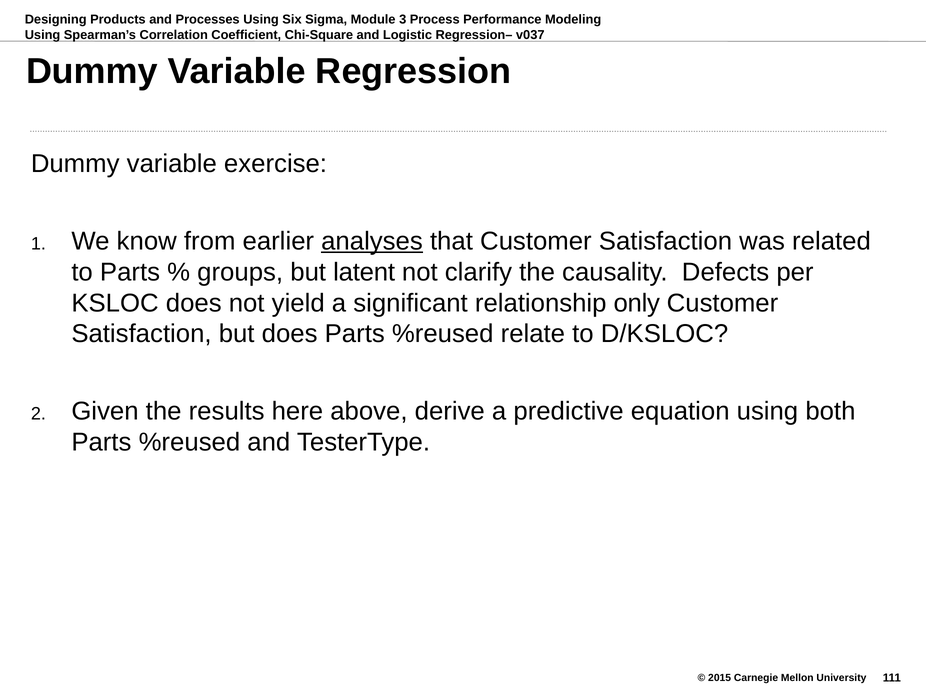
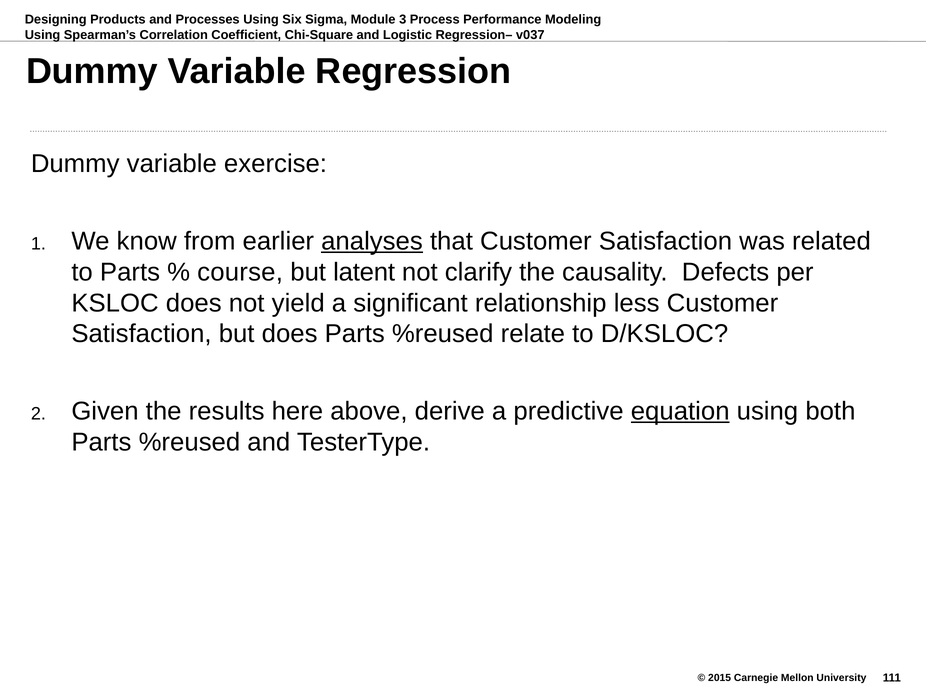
groups: groups -> course (240, 272)
only: only -> less (637, 303)
equation underline: none -> present (680, 411)
